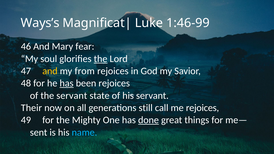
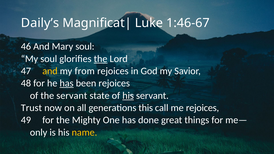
Ways’s: Ways’s -> Daily’s (40, 23)
1:46-99: 1:46-99 -> 1:46-67 (188, 23)
Mary fear: fear -> soul (85, 47)
his underline: none -> present (128, 96)
Their: Their -> Trust (31, 108)
still: still -> this (146, 108)
done underline: present -> none (148, 120)
sent: sent -> only (39, 132)
name colour: light blue -> yellow (84, 132)
